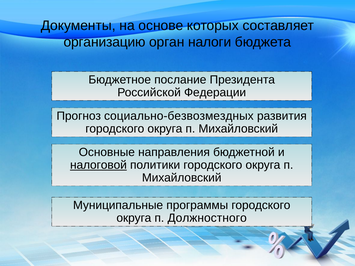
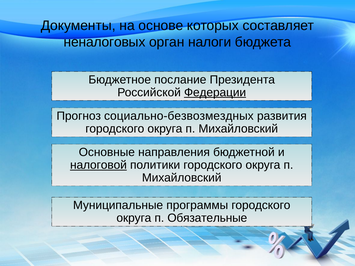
организацию: организацию -> неналоговых (105, 42)
Федерации underline: none -> present (215, 92)
Должностного: Должностного -> Обязательные (207, 218)
